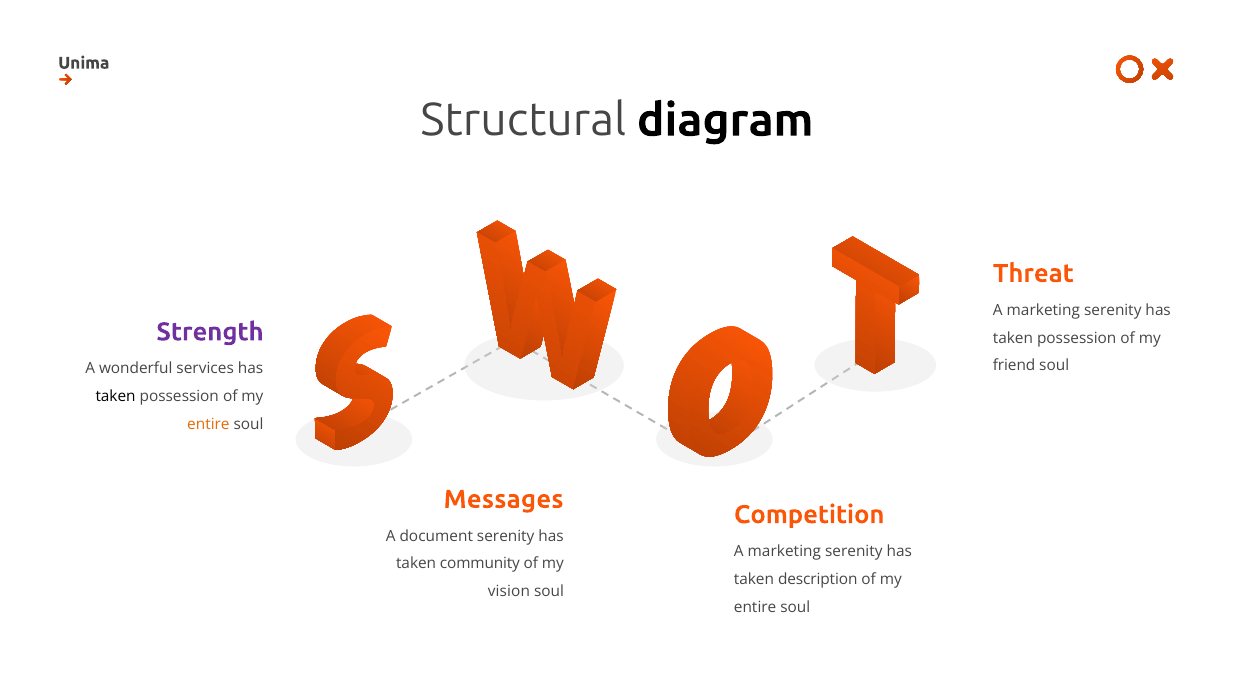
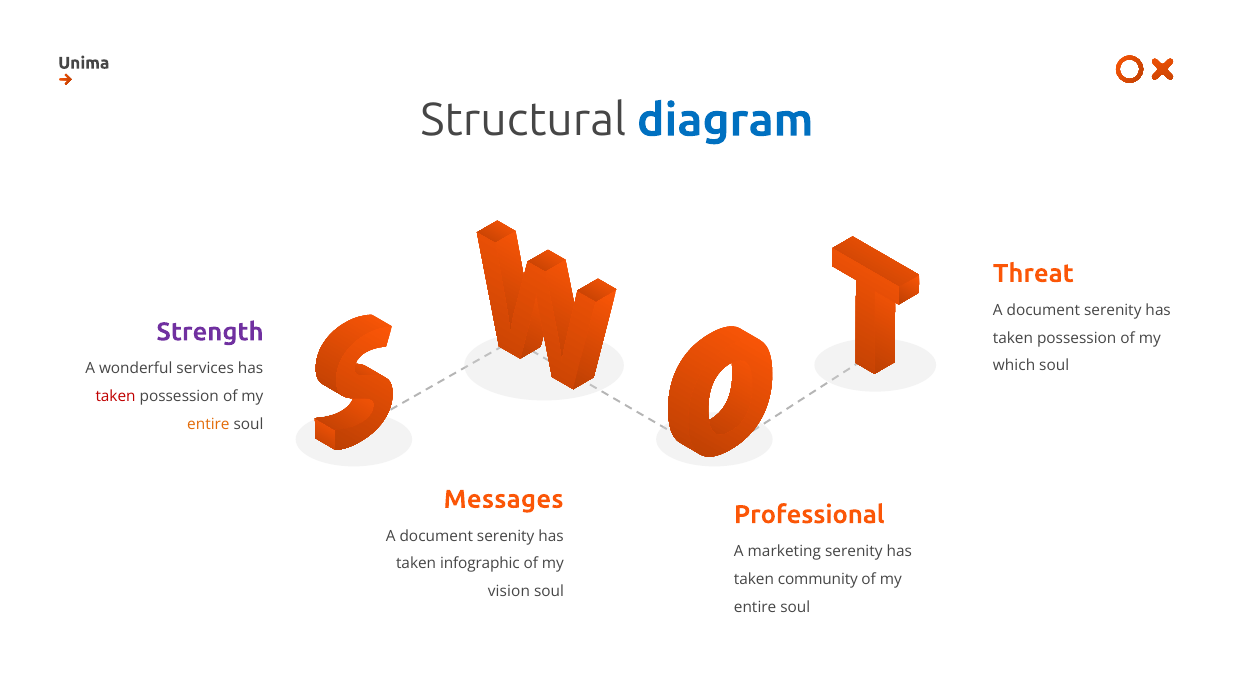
diagram colour: black -> blue (725, 120)
marketing: marketing -> document (1043, 310)
friend: friend -> which (1014, 366)
taken colour: black -> red (116, 397)
Competition: Competition -> Professional (809, 515)
community: community -> infographic (480, 564)
description: description -> community (818, 579)
